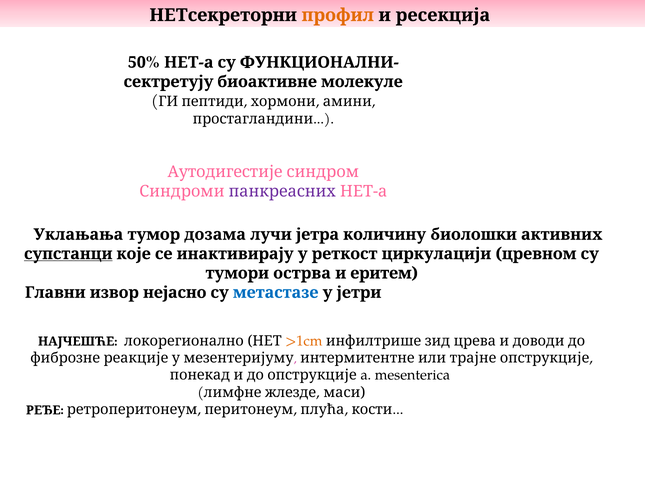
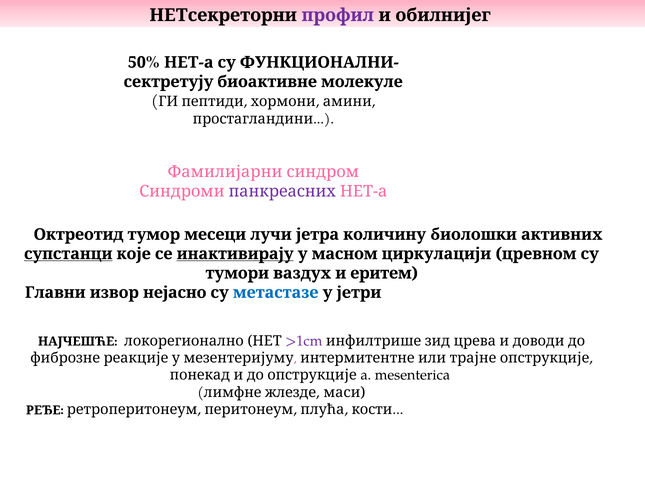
профил colour: orange -> purple (338, 15)
ресекција: ресекција -> обилнијег (443, 15)
Аутодигестије: Аутодигестије -> Фамилијарни (225, 172)
Уклањања: Уклањања -> Октреотид (79, 234)
дозама: дозама -> месеци (215, 234)
инактивирају underline: none -> present (235, 254)
реткост: реткост -> масном (345, 254)
острва: острва -> ваздух (302, 273)
>1cm colour: orange -> purple (304, 341)
